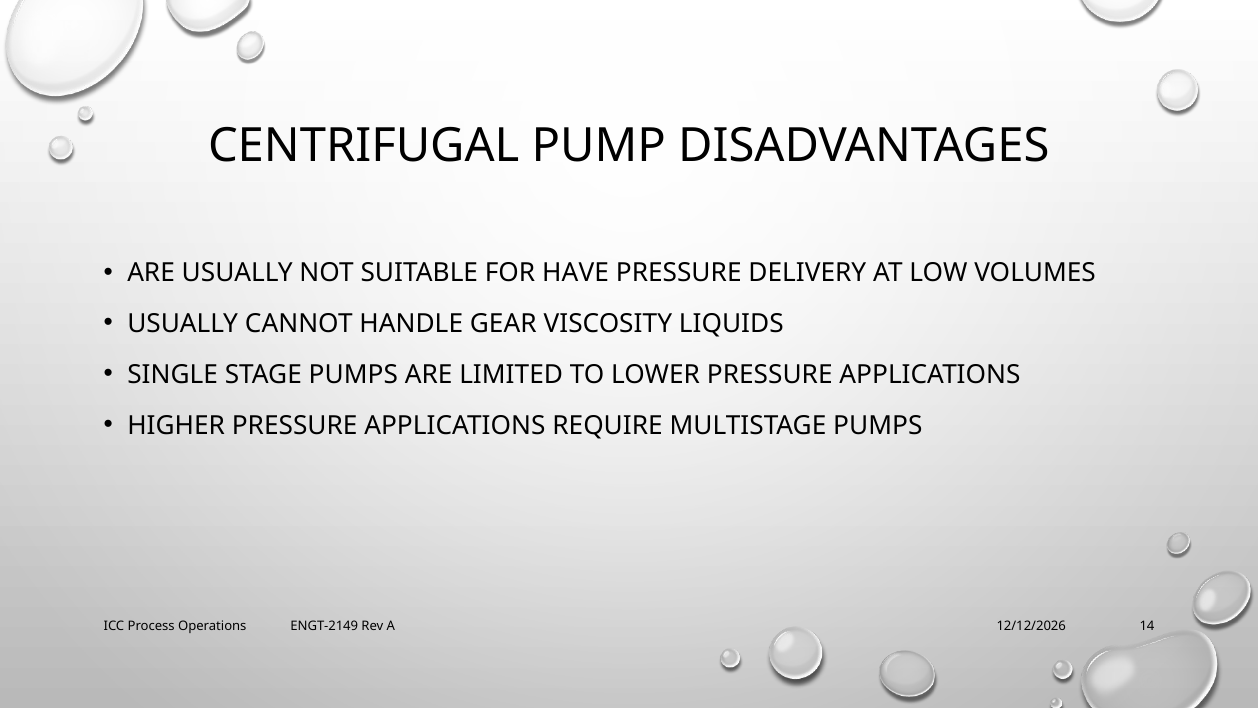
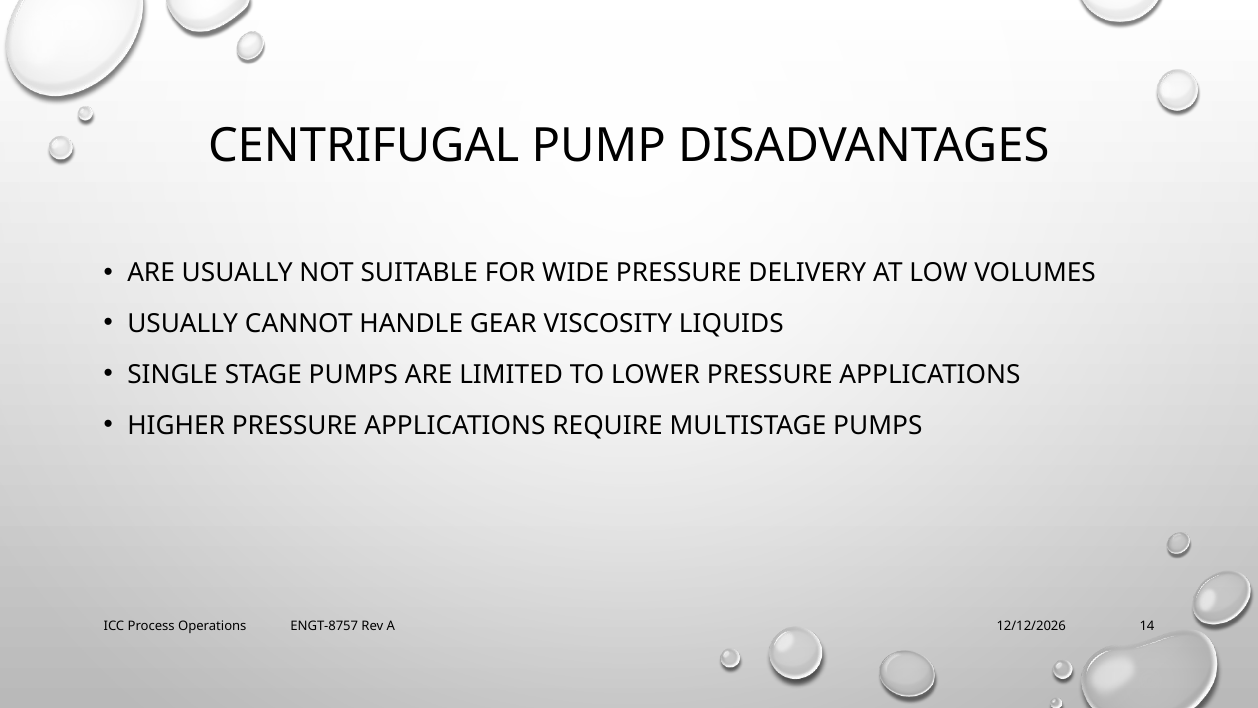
HAVE: HAVE -> WIDE (576, 273)
ENGT-2149: ENGT-2149 -> ENGT-8757 (324, 626)
